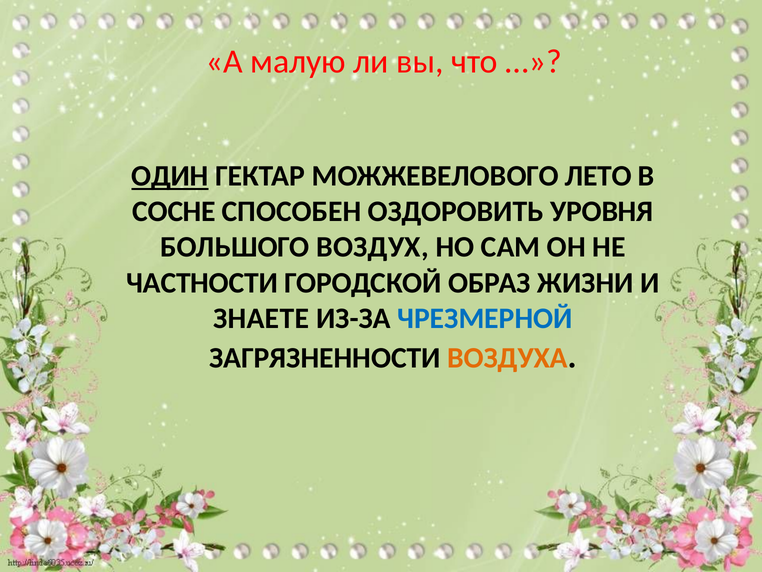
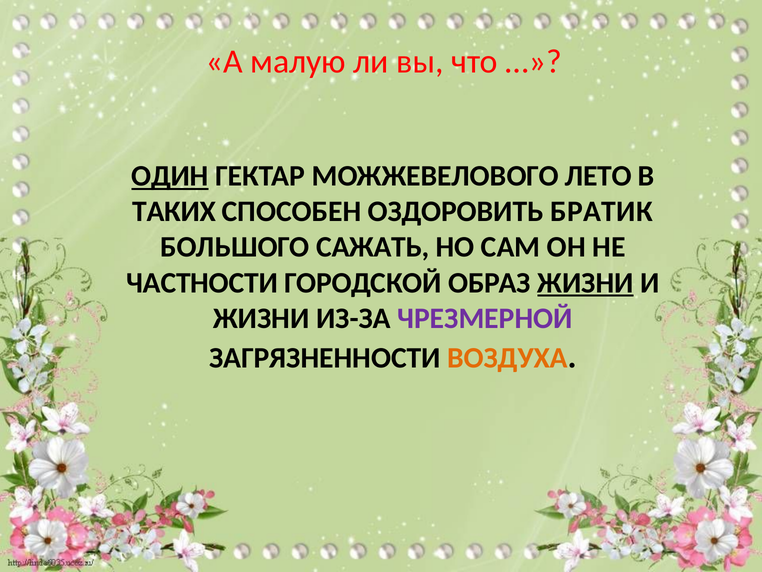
СОСНЕ: СОСНЕ -> ТАКИХ (174, 211)
УРОВНЯ: УРОВНЯ -> БРАТИК (602, 211)
ВОЗДУХ: ВОЗДУХ -> САЖАТЬ (373, 247)
ЖИЗНИ underline: none -> present (586, 282)
ЗНАЕТЕ: ЗНАЕТЕ -> ЖИЗНИ (261, 318)
ЧРЕЗМЕРНОЙ colour: blue -> purple (485, 318)
